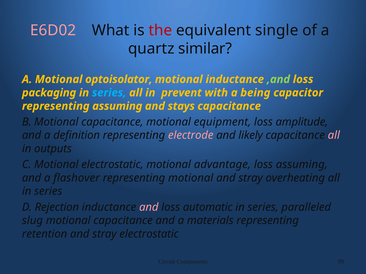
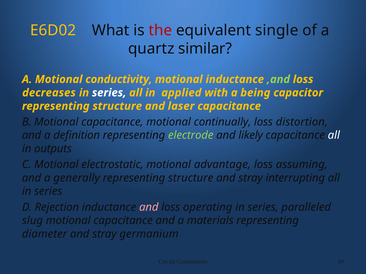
E6D02 colour: pink -> yellow (53, 30)
optoisolator: optoisolator -> conductivity (119, 79)
packaging: packaging -> decreases (49, 93)
series colour: light blue -> white (109, 93)
prevent: prevent -> applied (181, 93)
assuming: assuming -> structure (117, 106)
stays: stays -> laser (181, 106)
equipment: equipment -> continually (222, 122)
amplitude: amplitude -> distortion (302, 122)
electrode colour: pink -> light green (191, 136)
all colour: pink -> white (334, 136)
flashover: flashover -> generally (77, 178)
motional: motional -> structure (191, 178)
overheating: overheating -> interrupting (295, 178)
automatic: automatic -> operating (208, 208)
retention: retention -> diameter (45, 234)
stray electrostatic: electrostatic -> germanium (149, 234)
